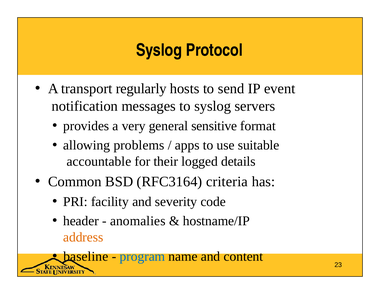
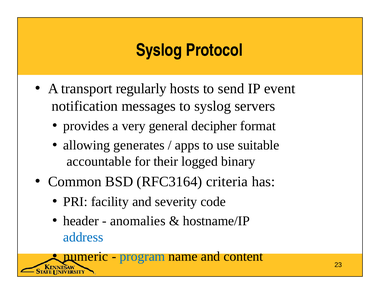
sensitive: sensitive -> decipher (214, 126)
problems: problems -> generates (139, 145)
details: details -> binary (238, 161)
address colour: orange -> blue (83, 237)
baseline: baseline -> numeric (86, 256)
